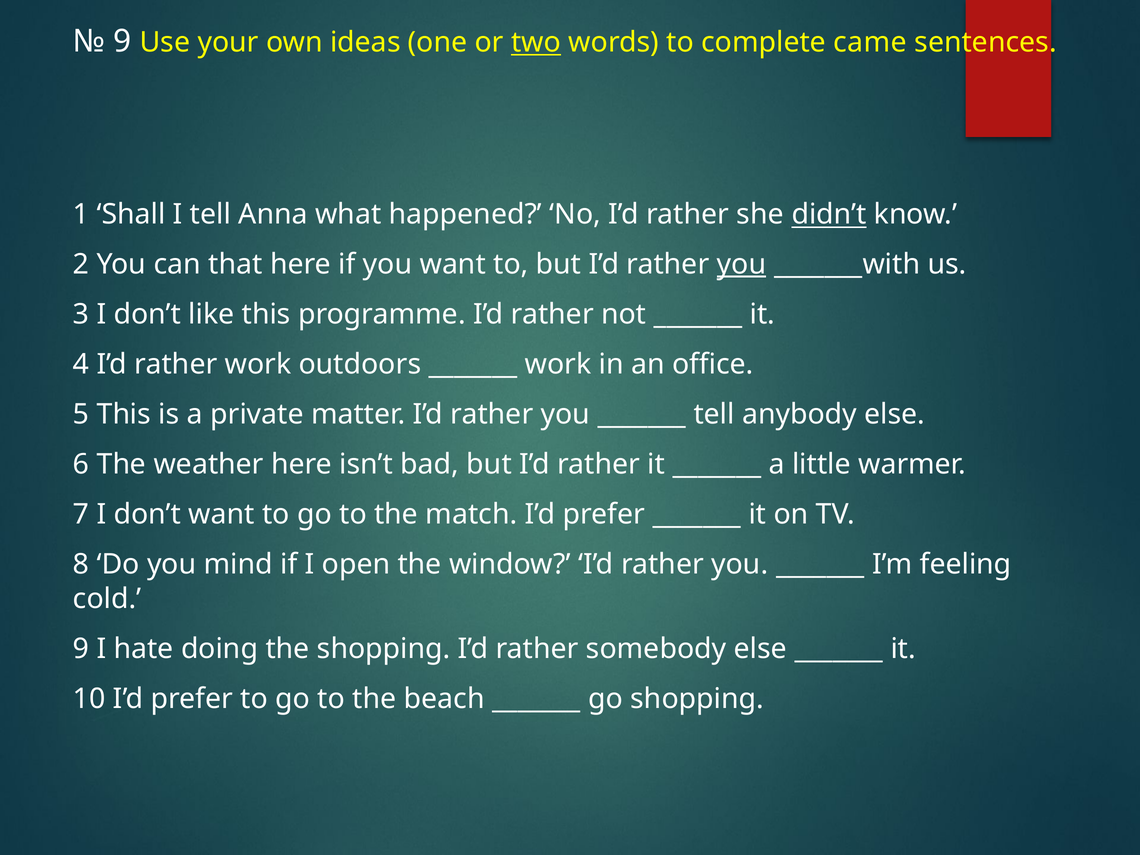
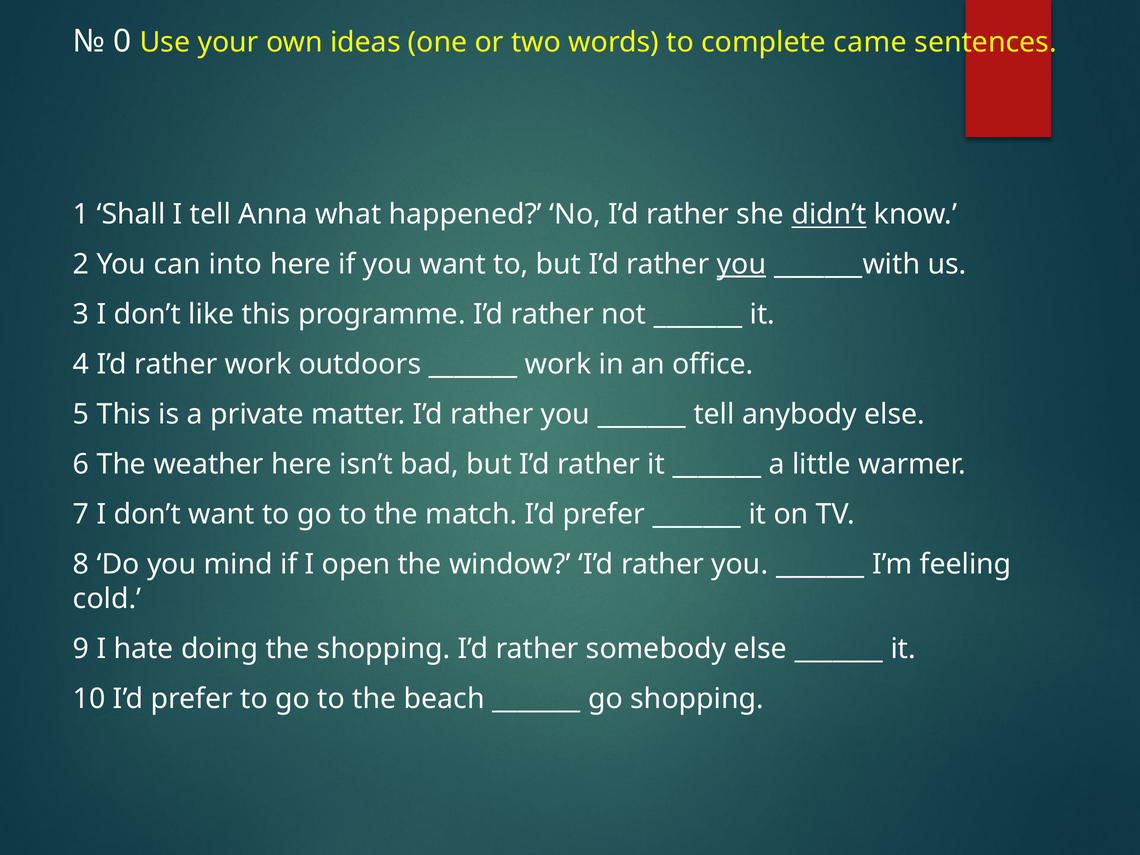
9: 9 -> 0 (123, 41)
two underline: present -> none (536, 43)
that: that -> into (235, 264)
